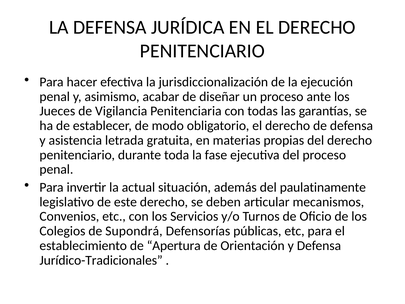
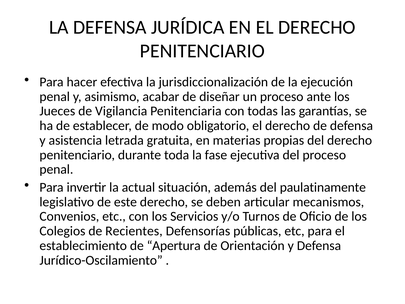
Supondrá: Supondrá -> Recientes (134, 231)
Jurídico-Tradicionales: Jurídico-Tradicionales -> Jurídico-Oscilamiento (101, 260)
